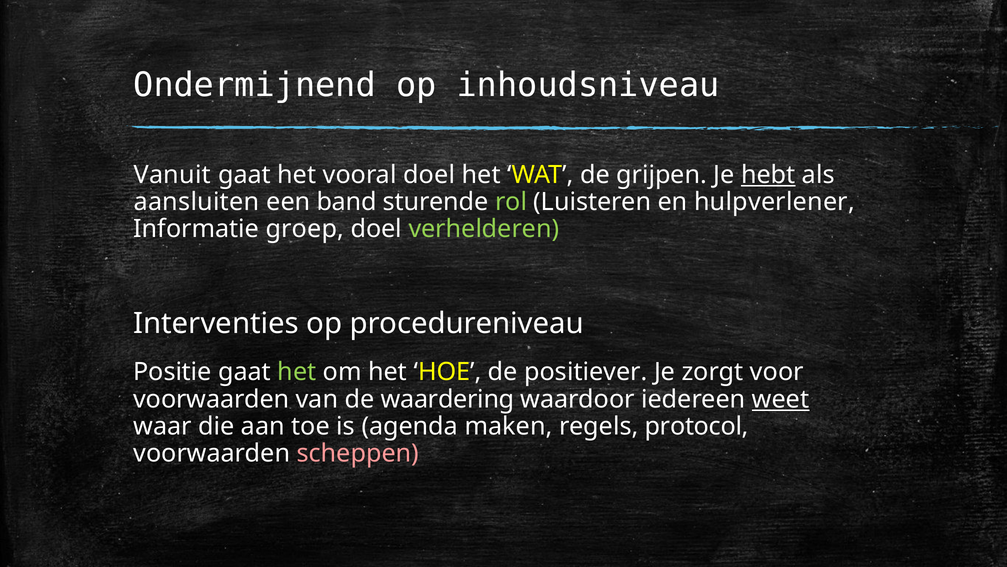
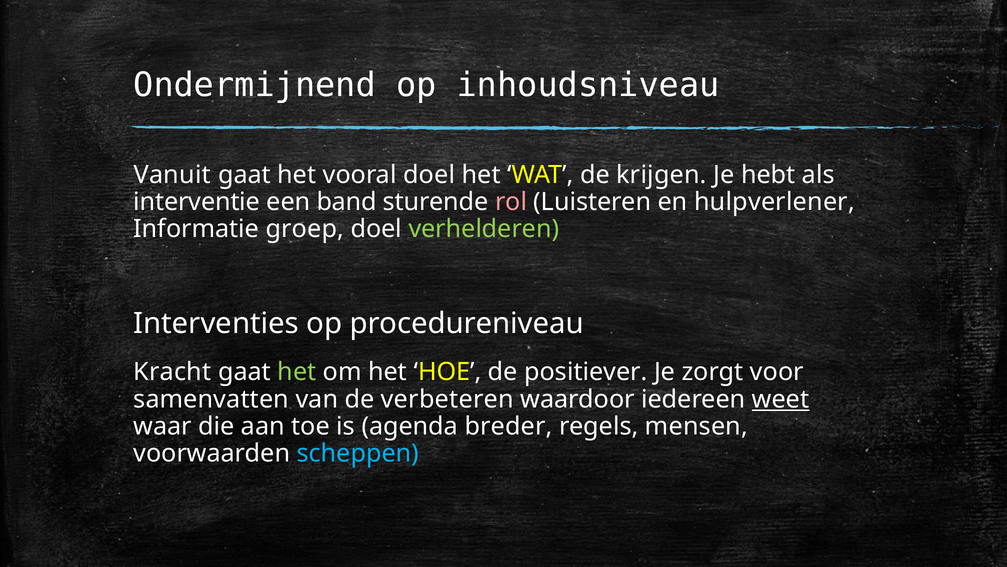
grijpen: grijpen -> krijgen (662, 175)
hebt underline: present -> none (768, 175)
aansluiten: aansluiten -> interventie (197, 202)
rol colour: light green -> pink (511, 202)
Positie: Positie -> Kracht (172, 372)
voorwaarden: voorwaarden -> samenvatten (211, 399)
waardering: waardering -> verbeteren (447, 399)
maken: maken -> breder (509, 426)
protocol: protocol -> mensen (696, 426)
scheppen colour: pink -> light blue (358, 453)
